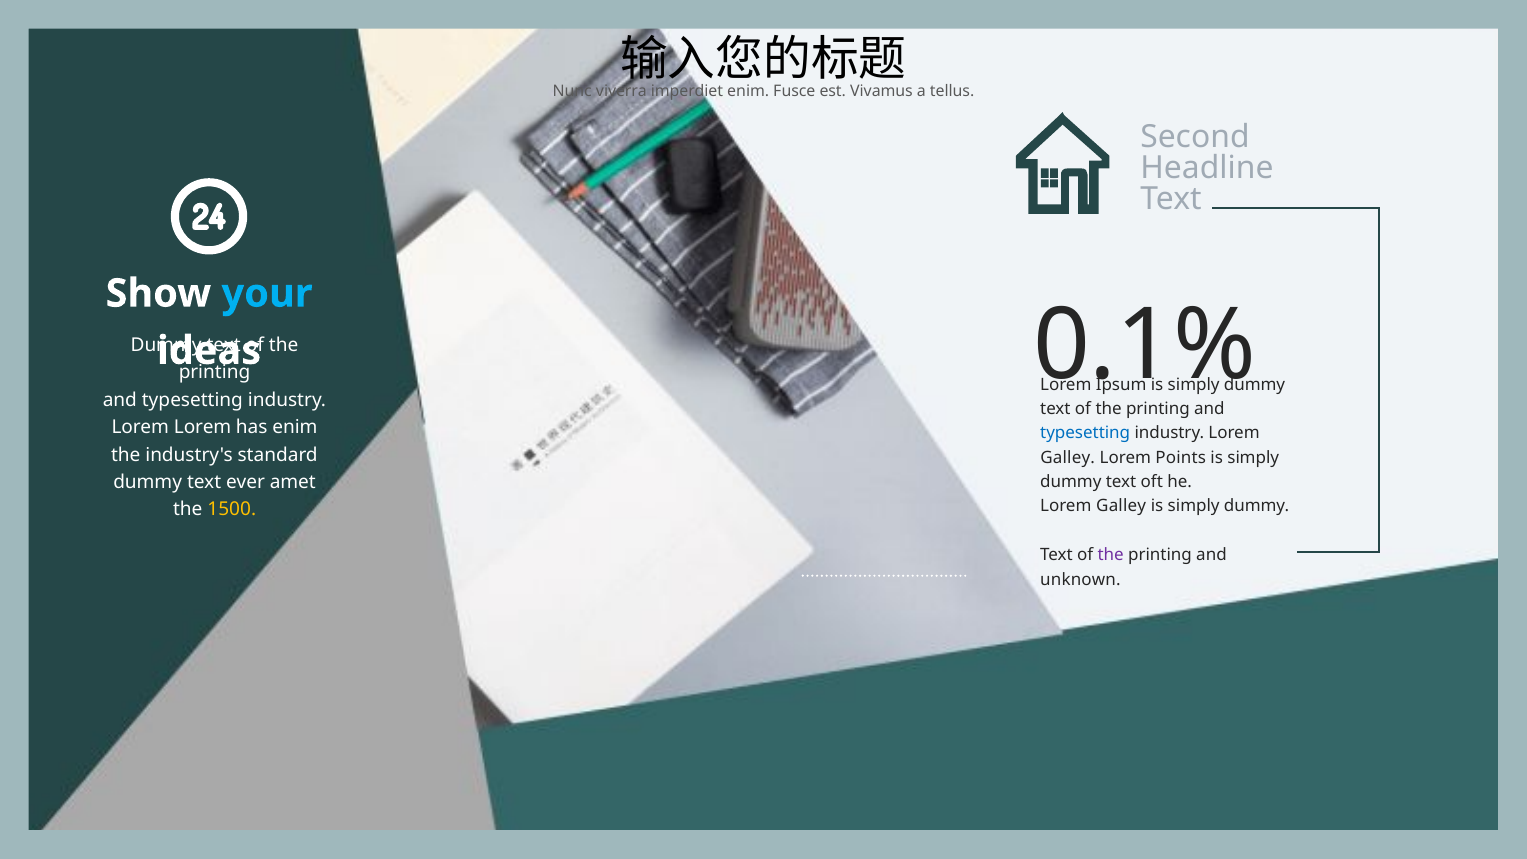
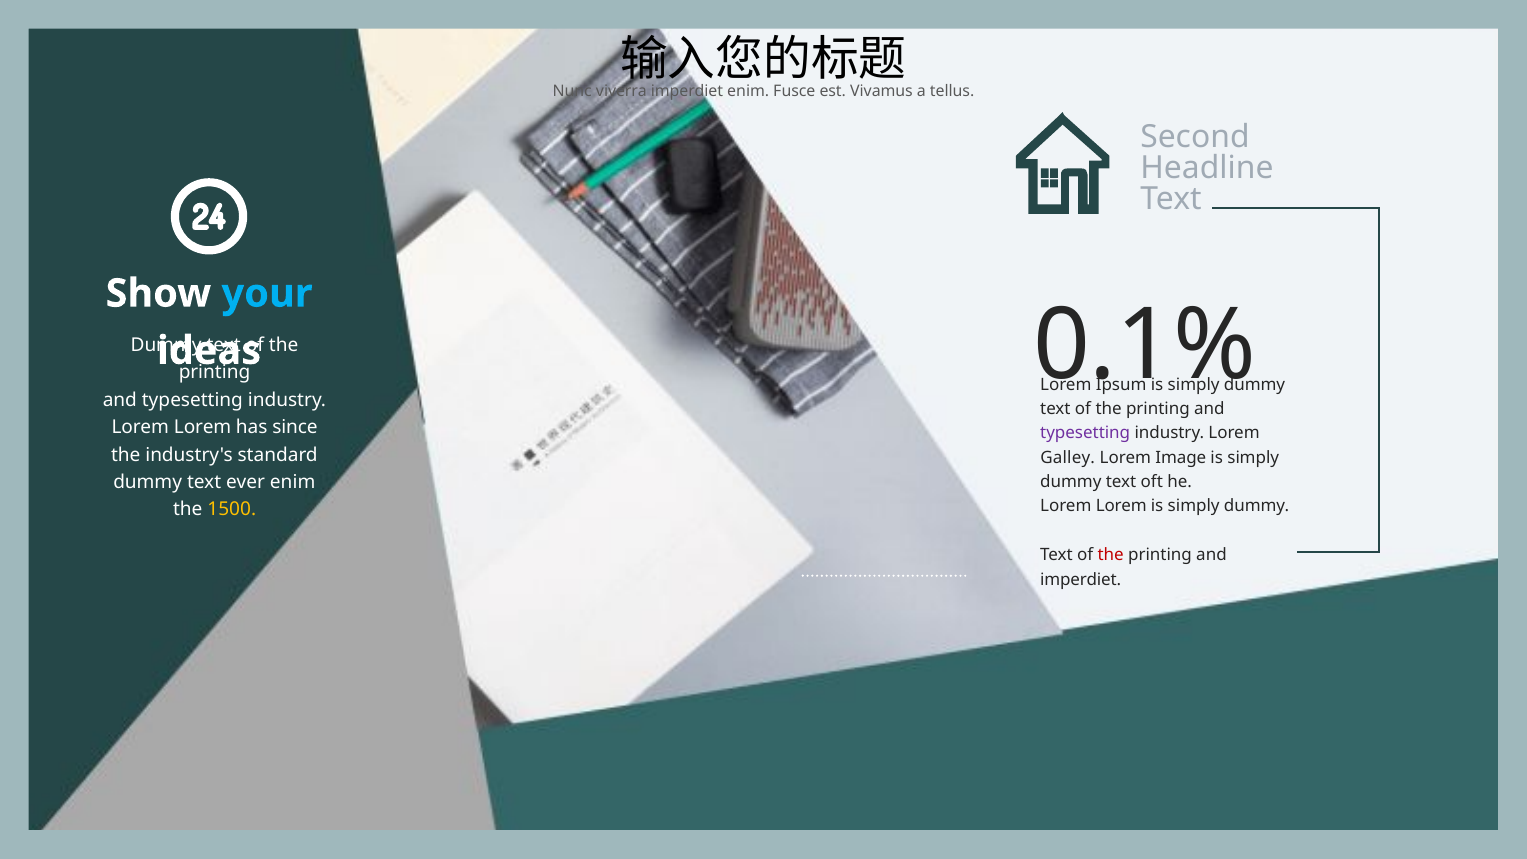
has enim: enim -> since (295, 427)
typesetting colour: blue -> purple (1085, 433)
Points: Points -> Image (1181, 458)
ever amet: amet -> enim (293, 482)
Galley: Galley -> Lorem (1121, 506)
the colour: purple -> red (1111, 555)
unknown: unknown -> imperdiet (1081, 579)
